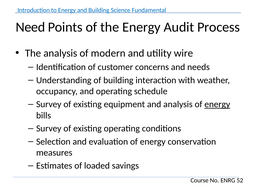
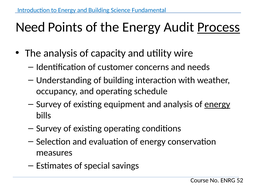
Process underline: none -> present (219, 27)
modern: modern -> capacity (108, 53)
loaded: loaded -> special (97, 166)
